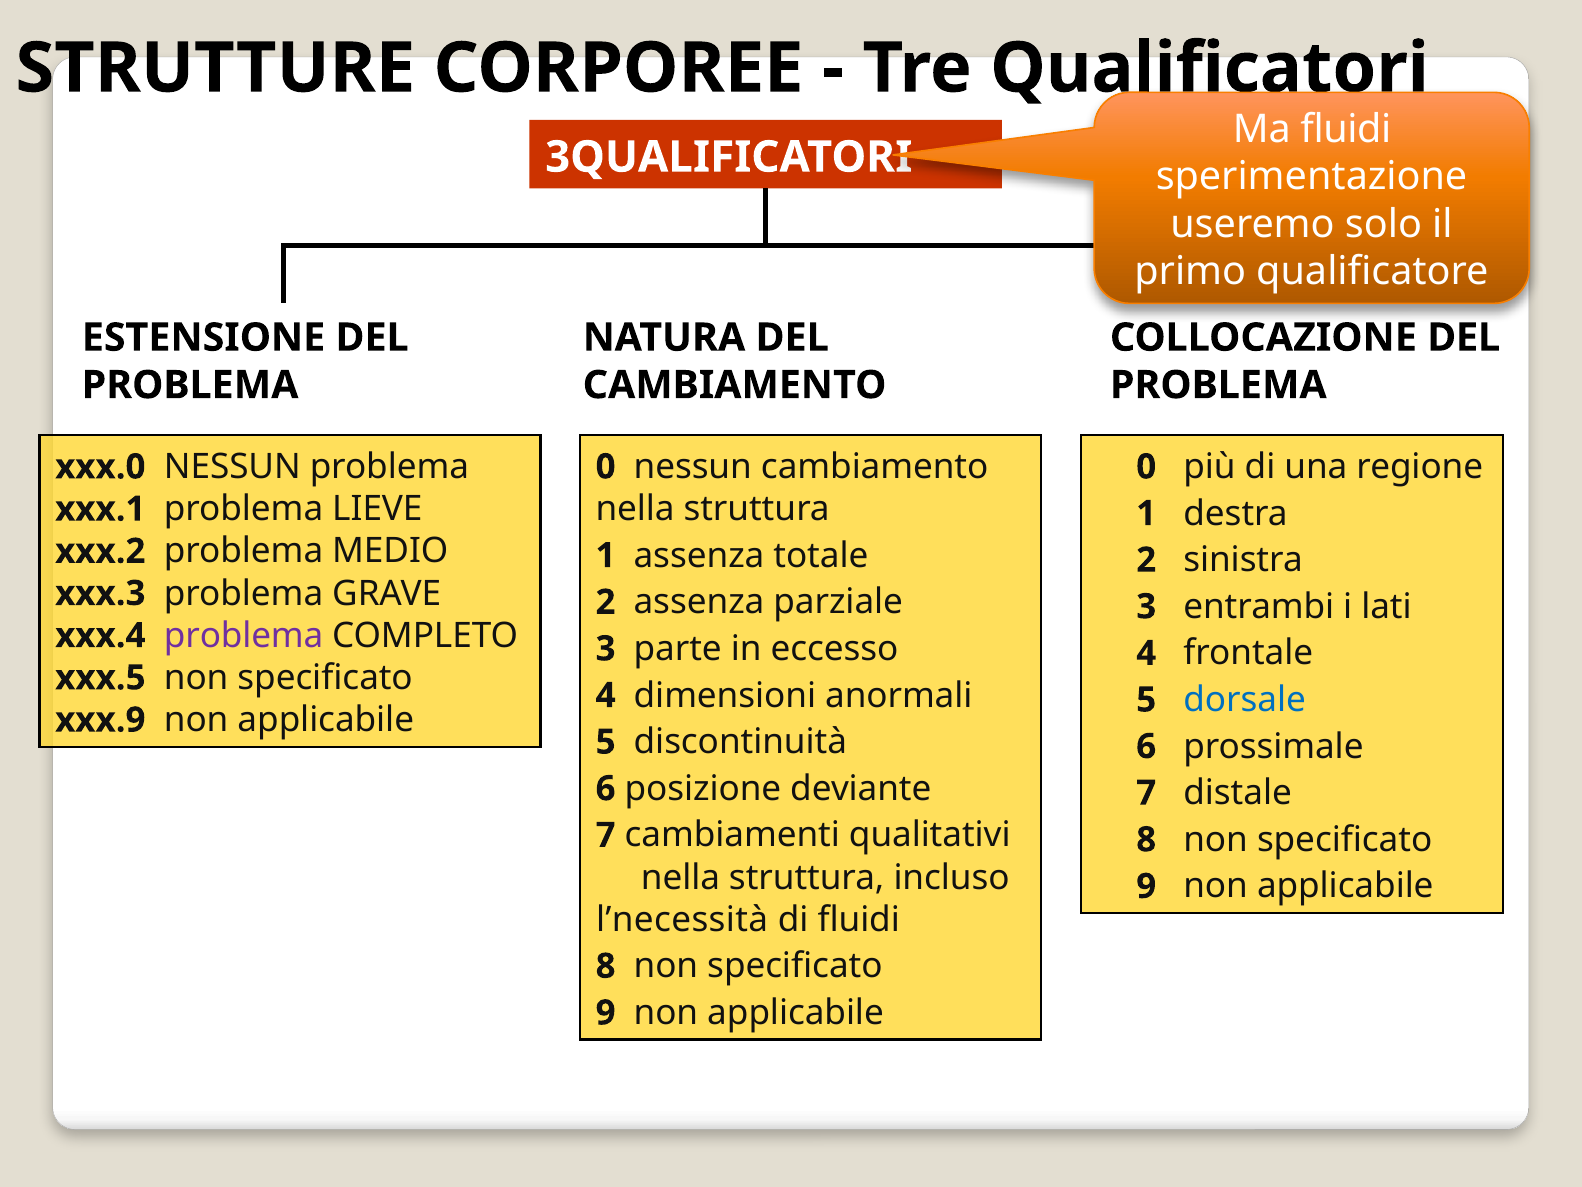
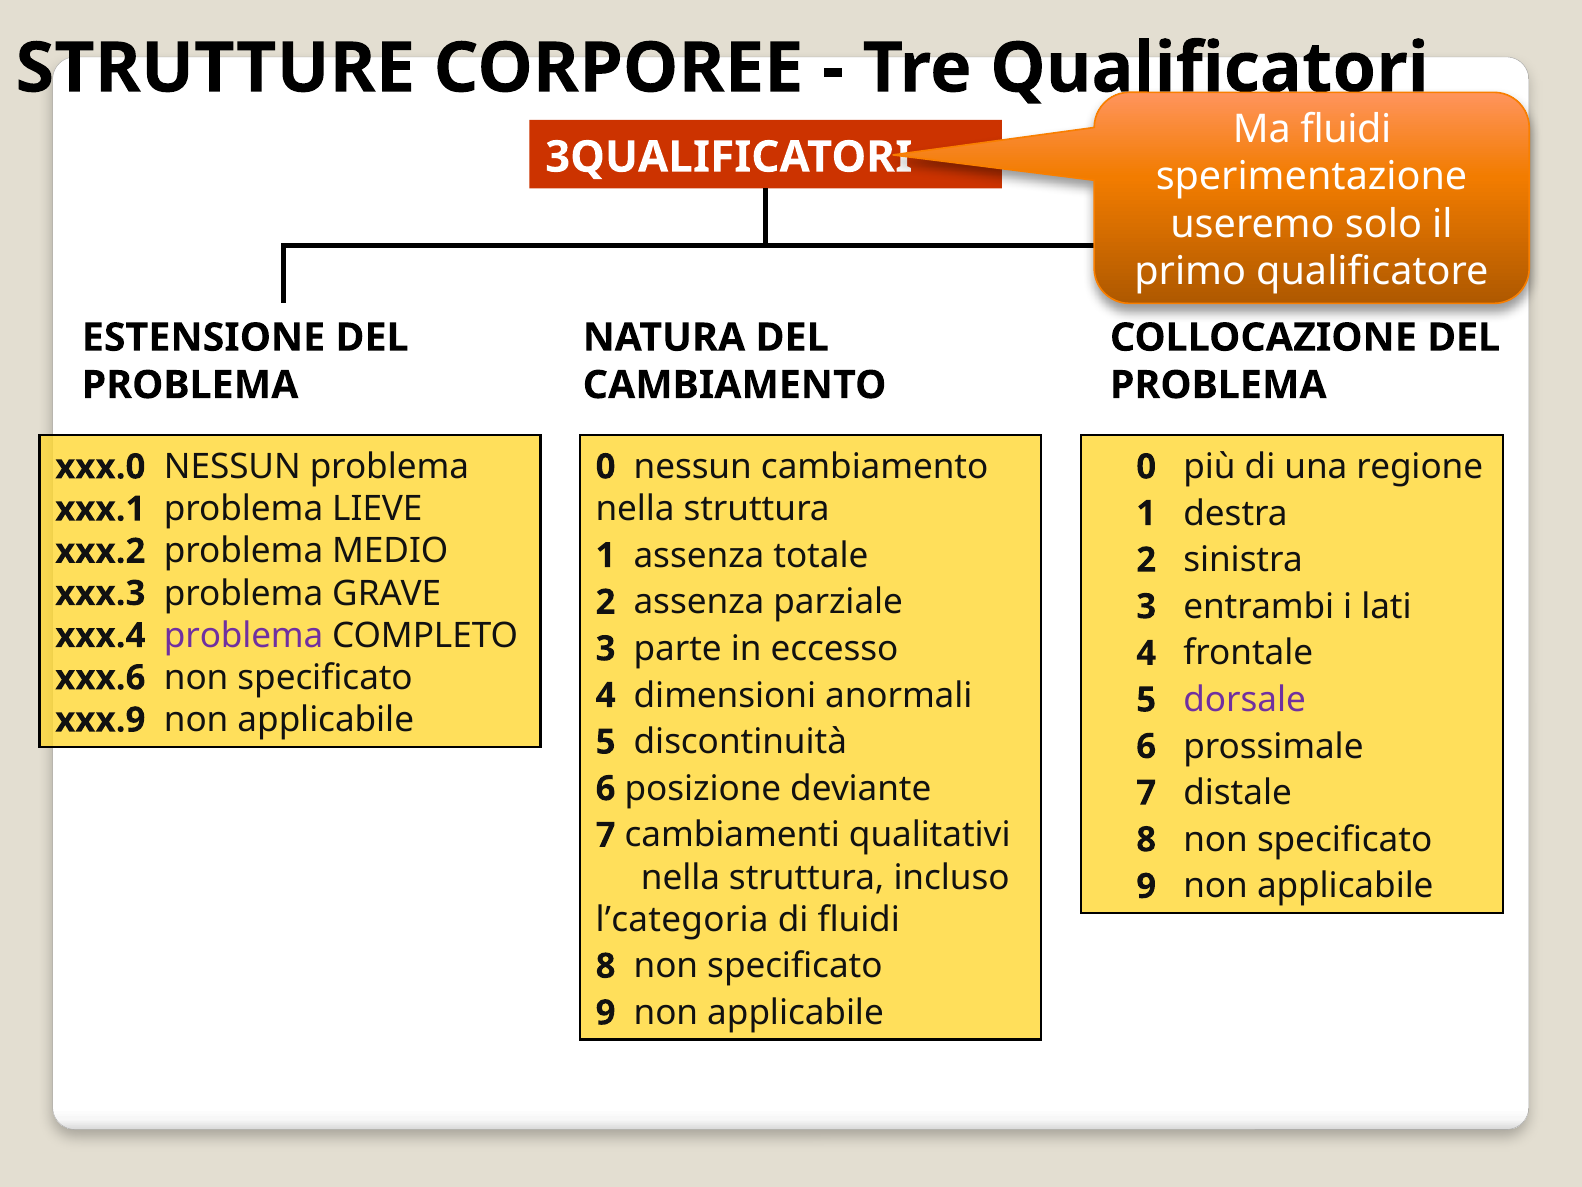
xxx.5: xxx.5 -> xxx.6 (100, 678)
dorsale colour: blue -> purple (1245, 700)
l’necessità: l’necessità -> l’categoria (682, 919)
